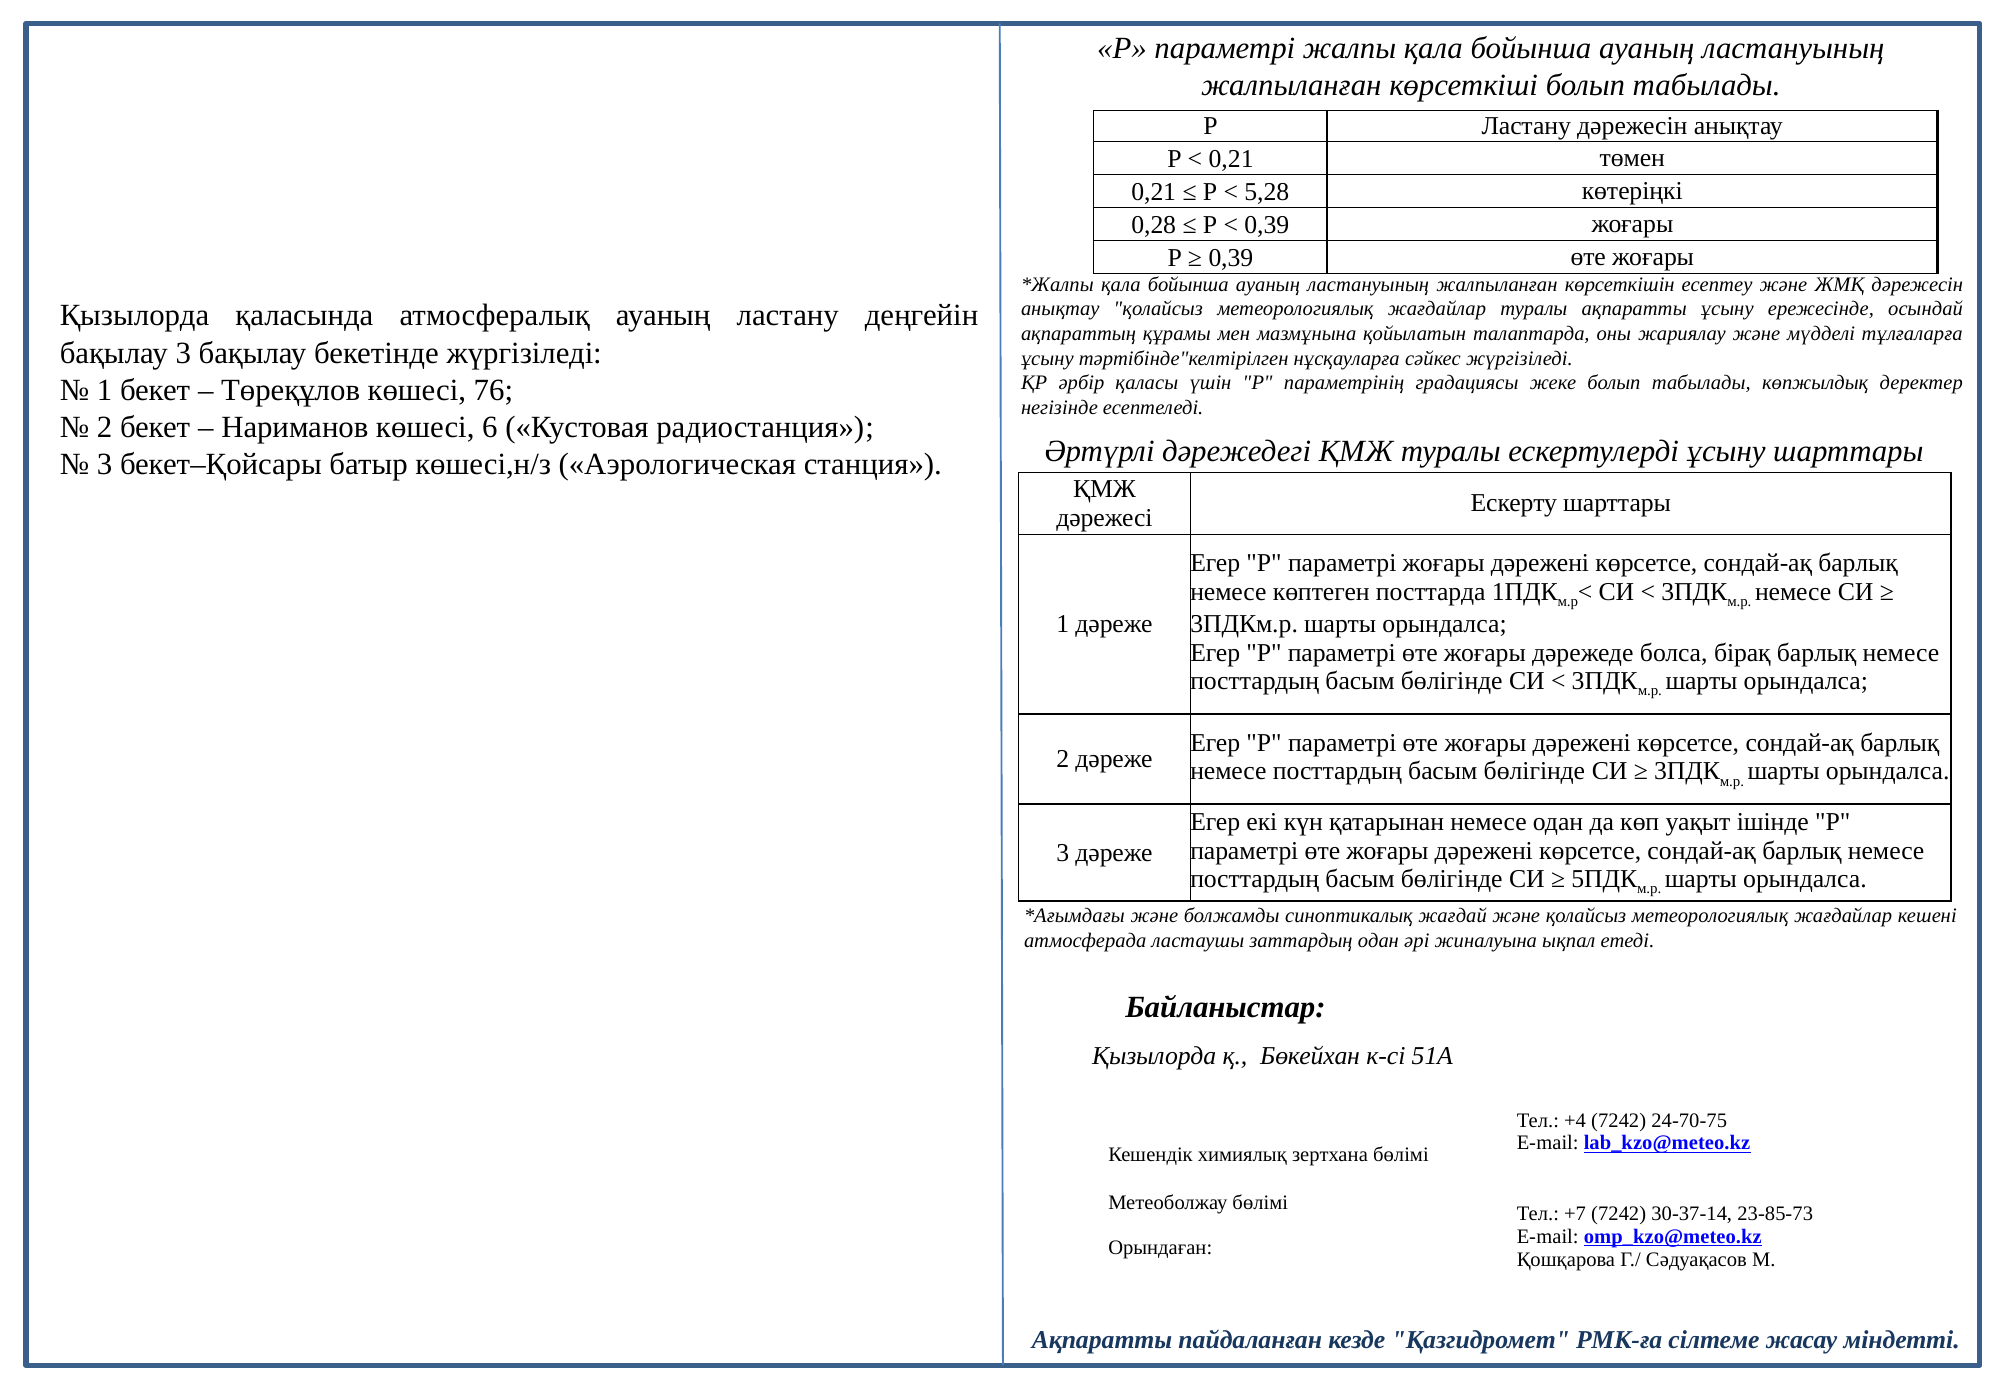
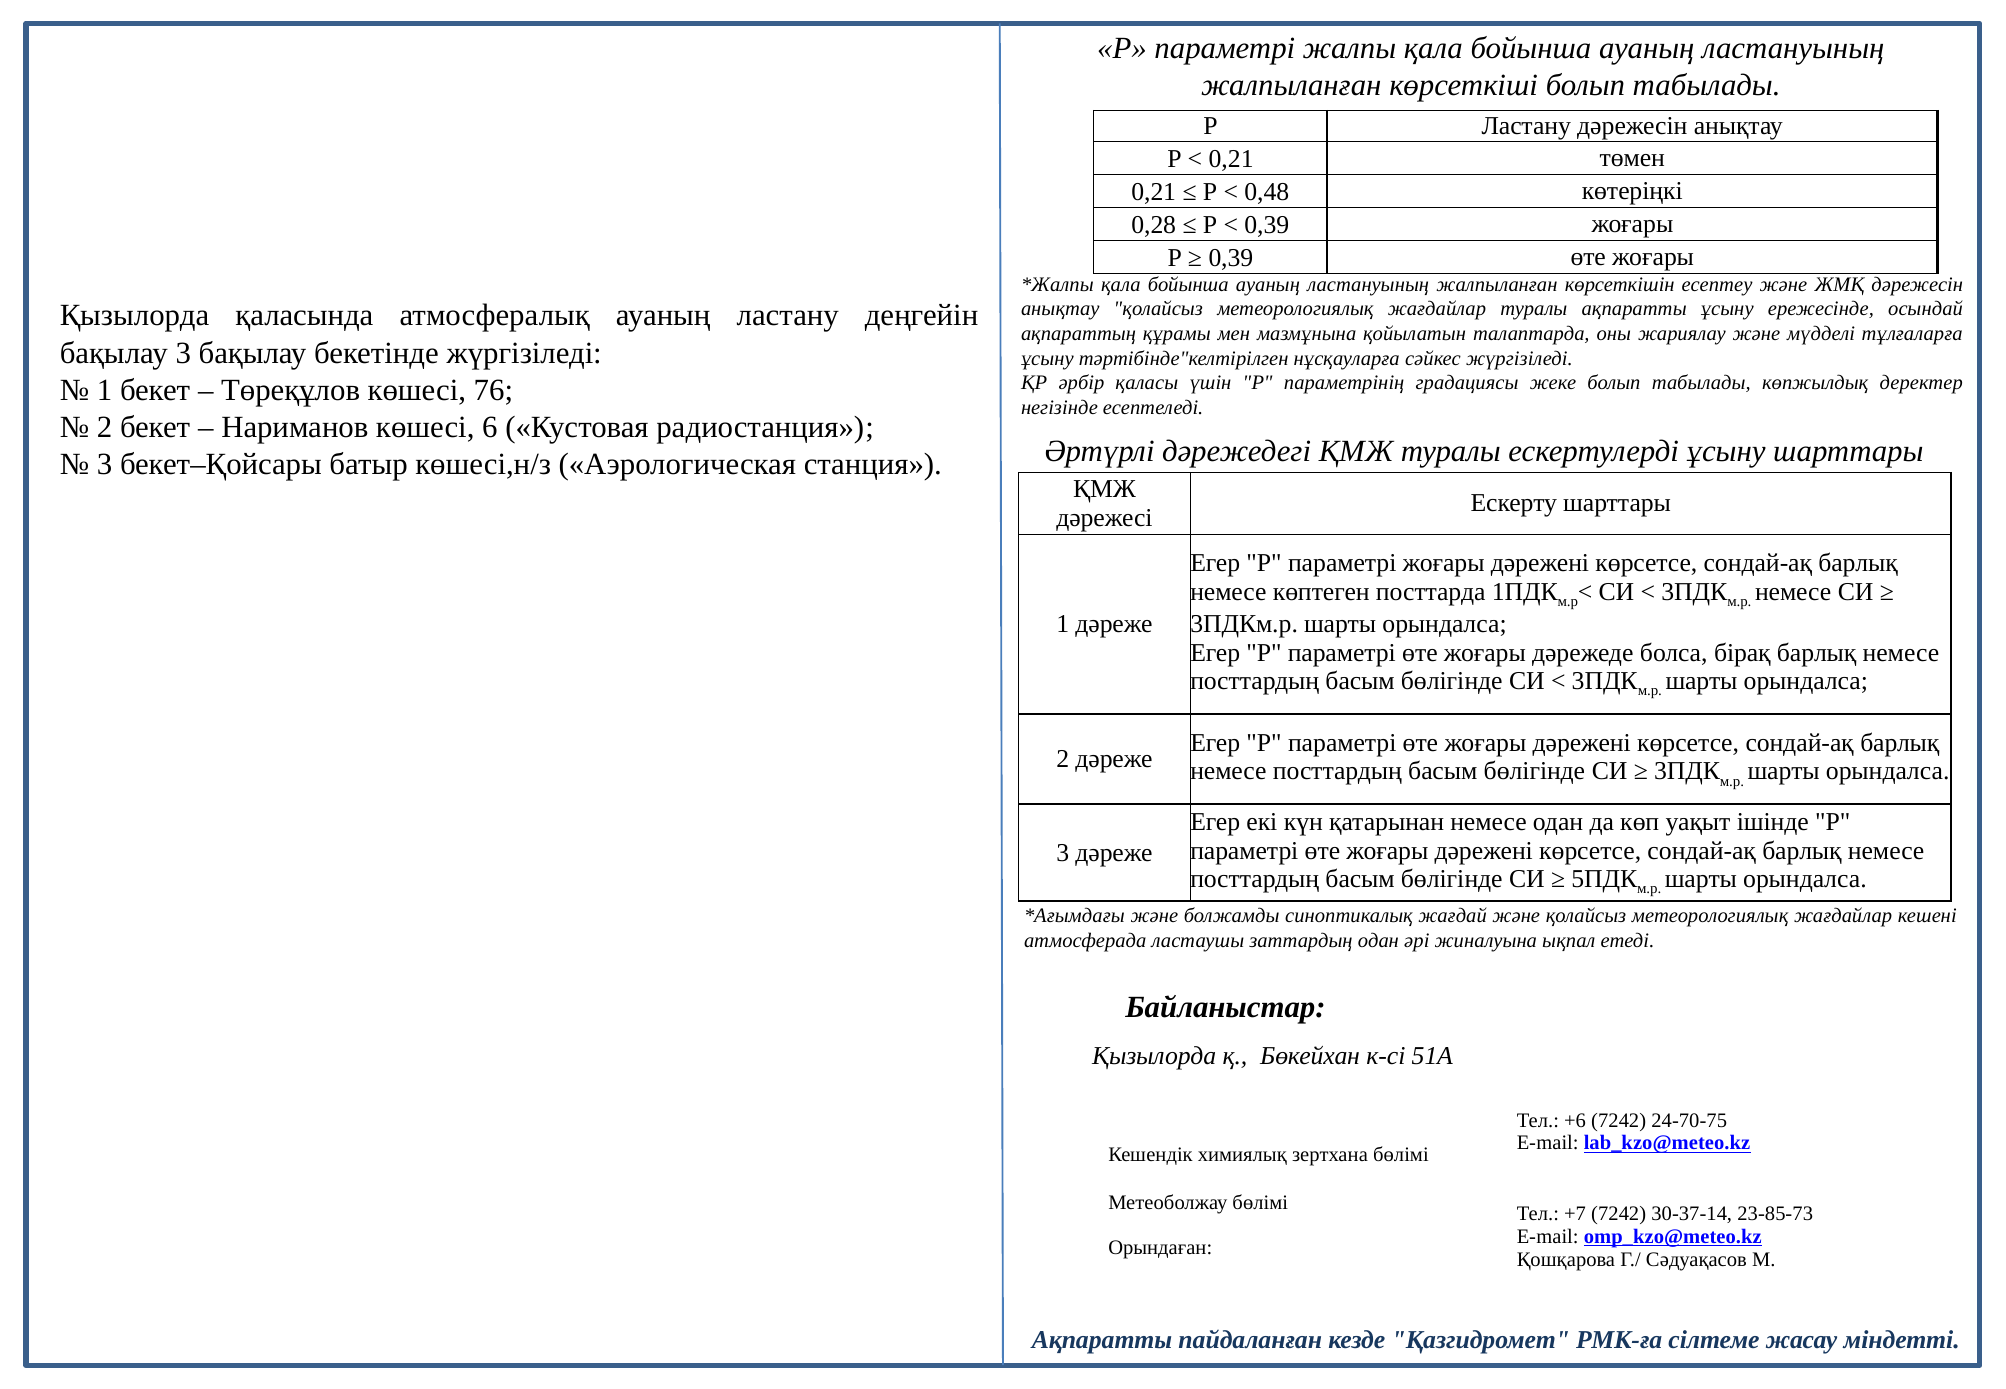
5,28: 5,28 -> 0,48 (1267, 192)
+4: +4 -> +6 (1575, 1120)
